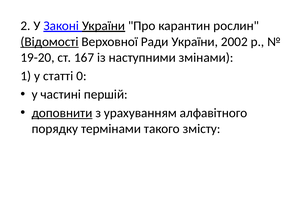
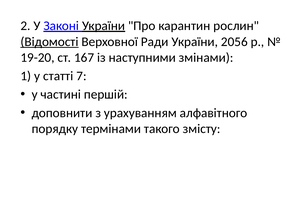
2002: 2002 -> 2056 (234, 42)
0: 0 -> 7 (81, 76)
доповнити underline: present -> none (62, 113)
